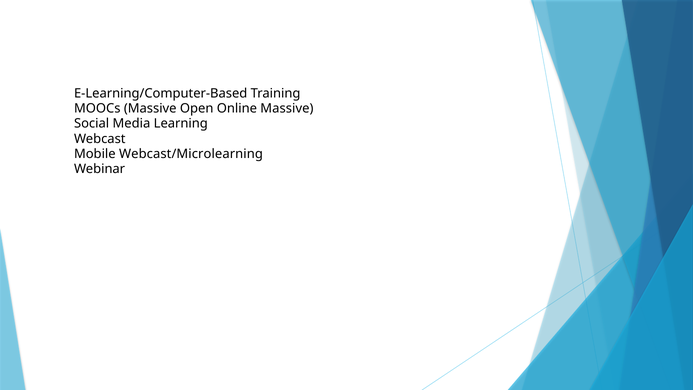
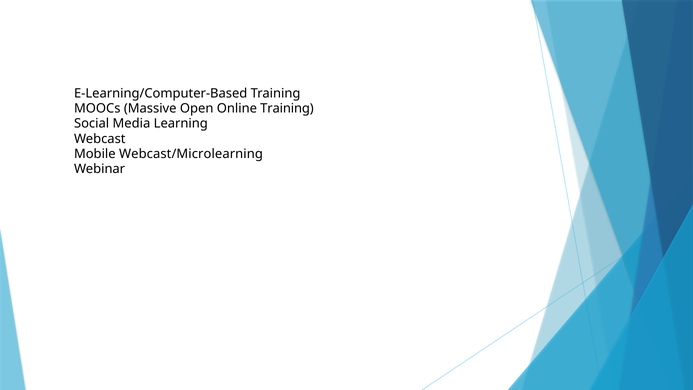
Online Massive: Massive -> Training (287, 108)
